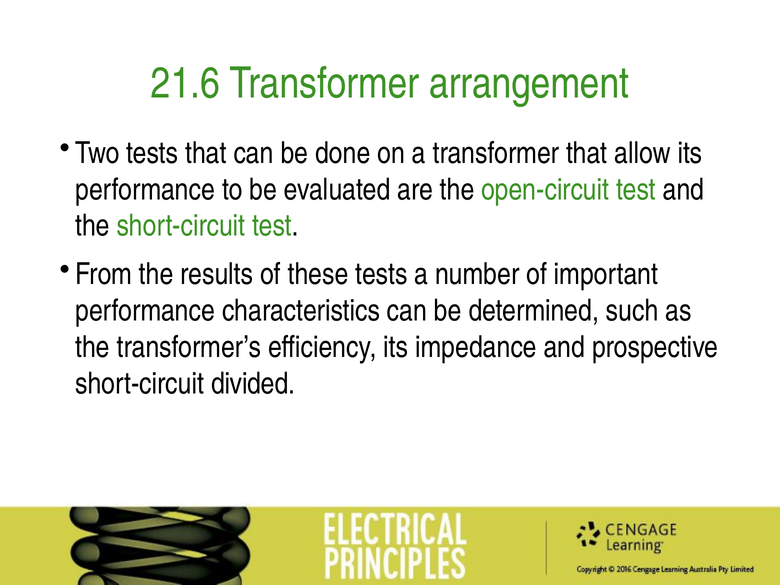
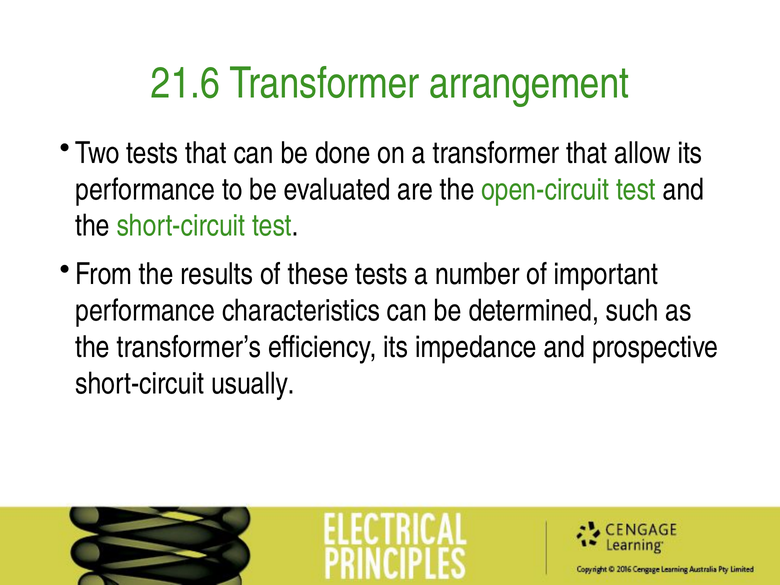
divided: divided -> usually (253, 384)
